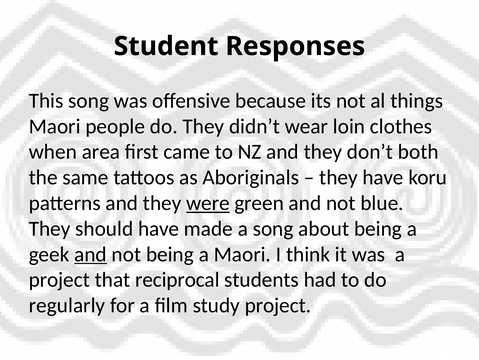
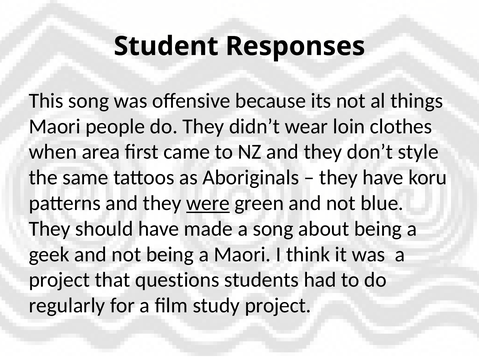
both: both -> style (418, 152)
and underline: present -> none (91, 254)
reciprocal: reciprocal -> questions (177, 279)
